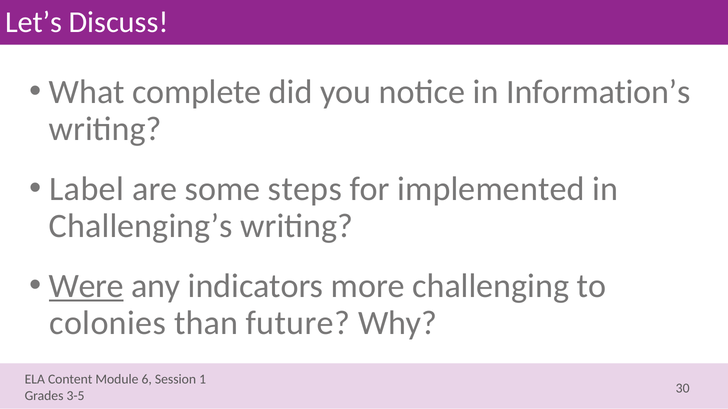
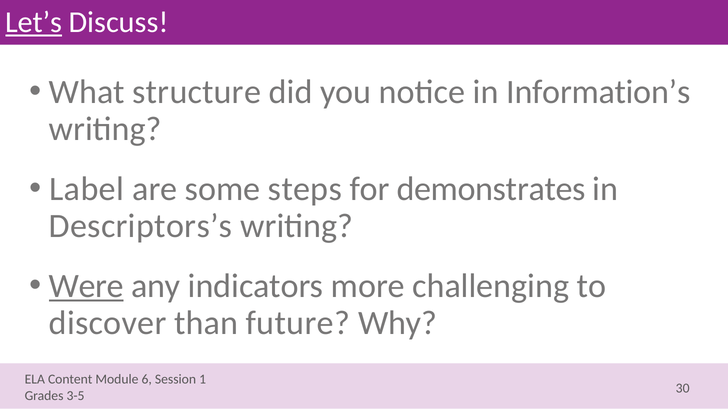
Let’s underline: none -> present (34, 22)
complete: complete -> structure (197, 92)
implemented: implemented -> demonstrates (491, 189)
Challenging’s: Challenging’s -> Descriptors’s (141, 226)
colonies: colonies -> discover (108, 323)
